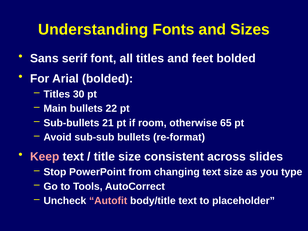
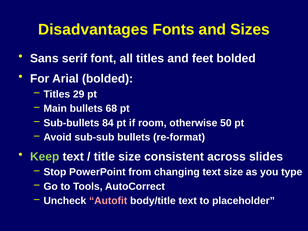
Understanding: Understanding -> Disadvantages (93, 30)
30: 30 -> 29 (79, 94)
22: 22 -> 68 (111, 109)
21: 21 -> 84 (108, 123)
65: 65 -> 50 (226, 123)
Keep colour: pink -> light green (45, 157)
